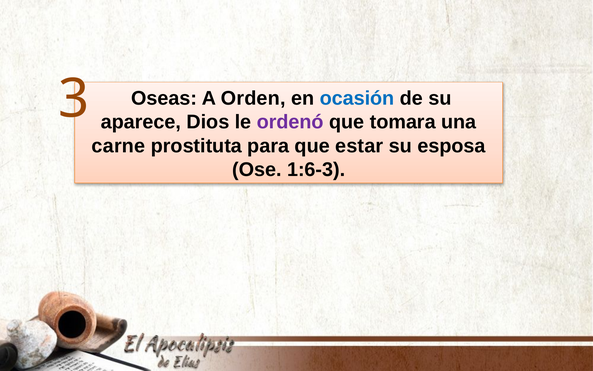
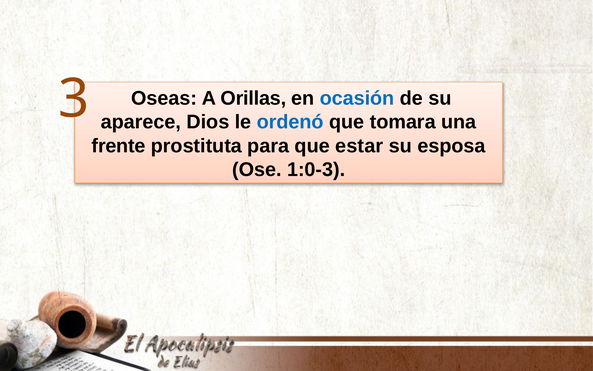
Orden: Orden -> Orillas (253, 98)
ordenó colour: purple -> blue (290, 122)
carne: carne -> frente (119, 146)
1:6-3: 1:6-3 -> 1:0-3 (316, 169)
